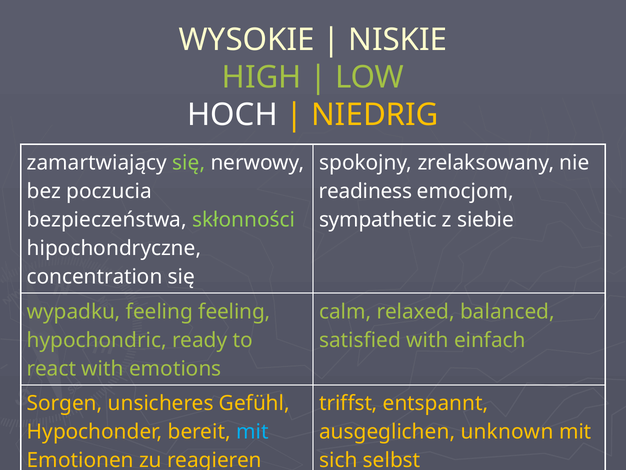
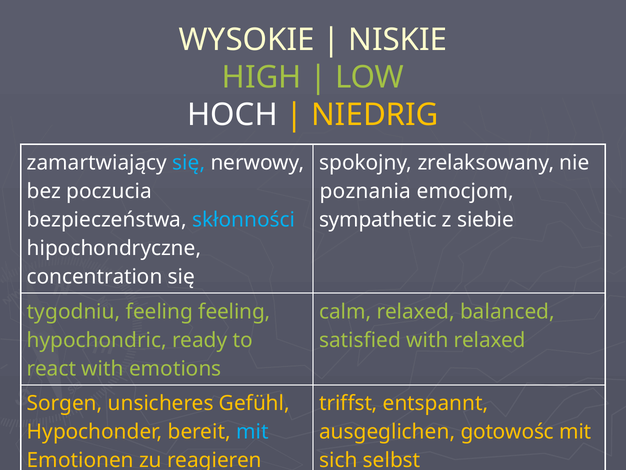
się colour: light green -> light blue (189, 163)
readiness: readiness -> poznania (365, 191)
skłonności colour: light green -> light blue (244, 220)
wypadku: wypadku -> tygodniu (74, 311)
with einfach: einfach -> relaxed (490, 340)
unknown: unknown -> gotowośc (507, 432)
